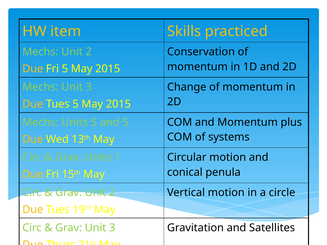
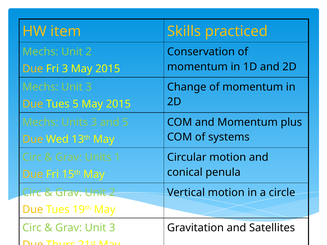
Fri 5: 5 -> 3 (65, 69)
Units 5: 5 -> 3 (94, 122)
